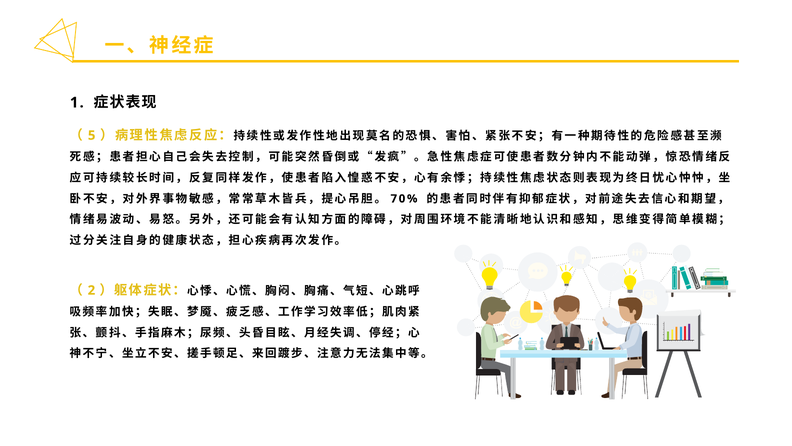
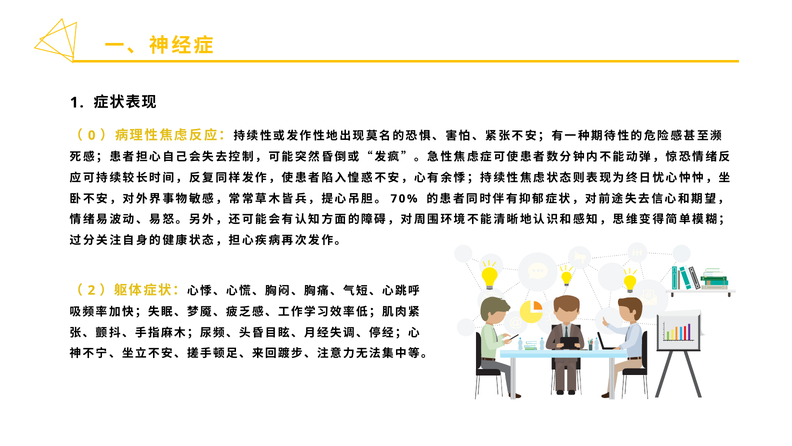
5: 5 -> 0 (92, 135)
